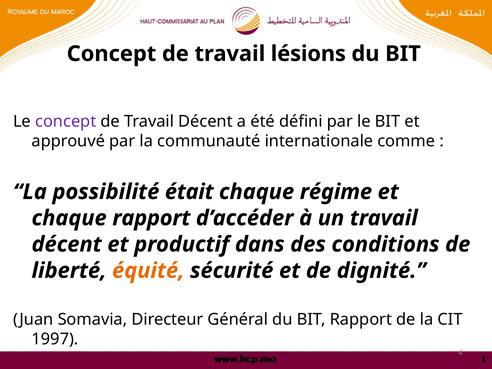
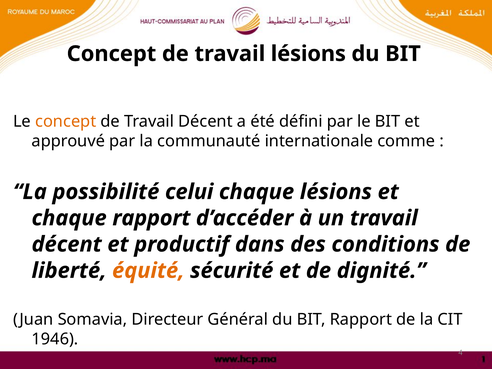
concept colour: purple -> orange (66, 121)
était: était -> celui (189, 192)
chaque régime: régime -> lésions (336, 192)
1997: 1997 -> 1946 (55, 339)
